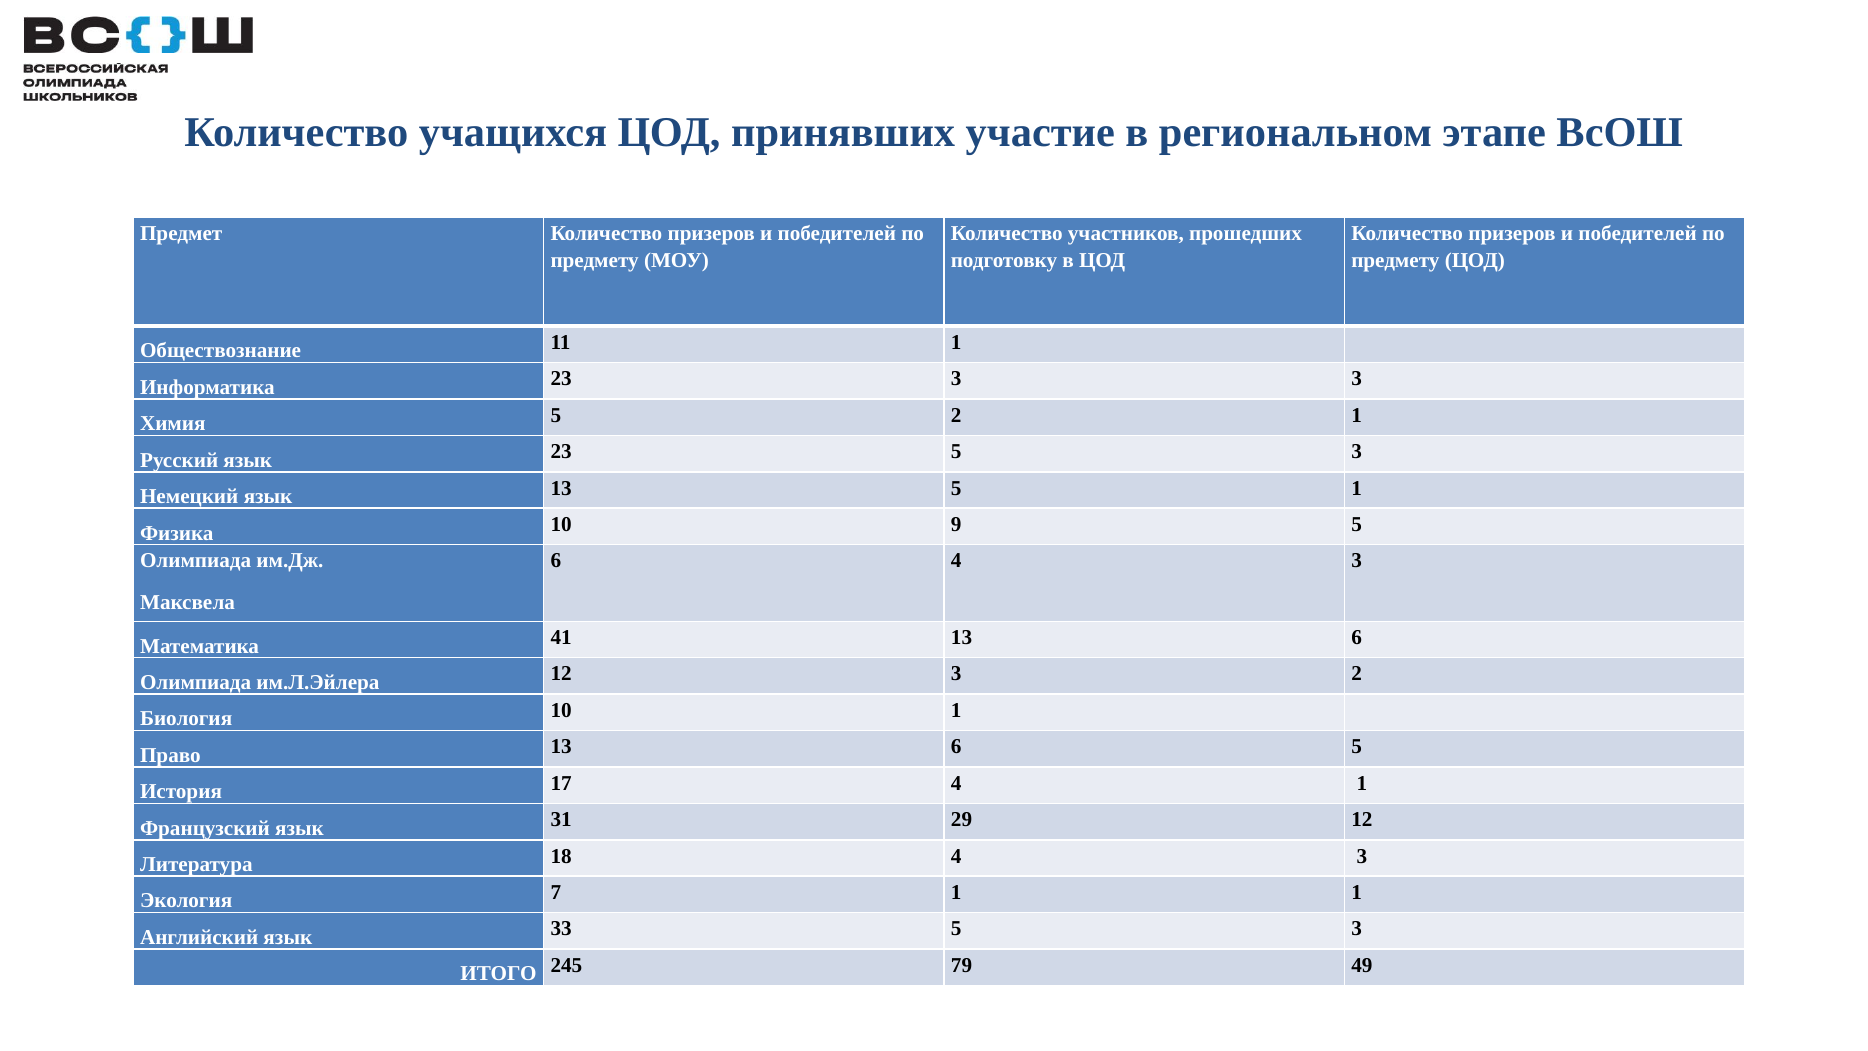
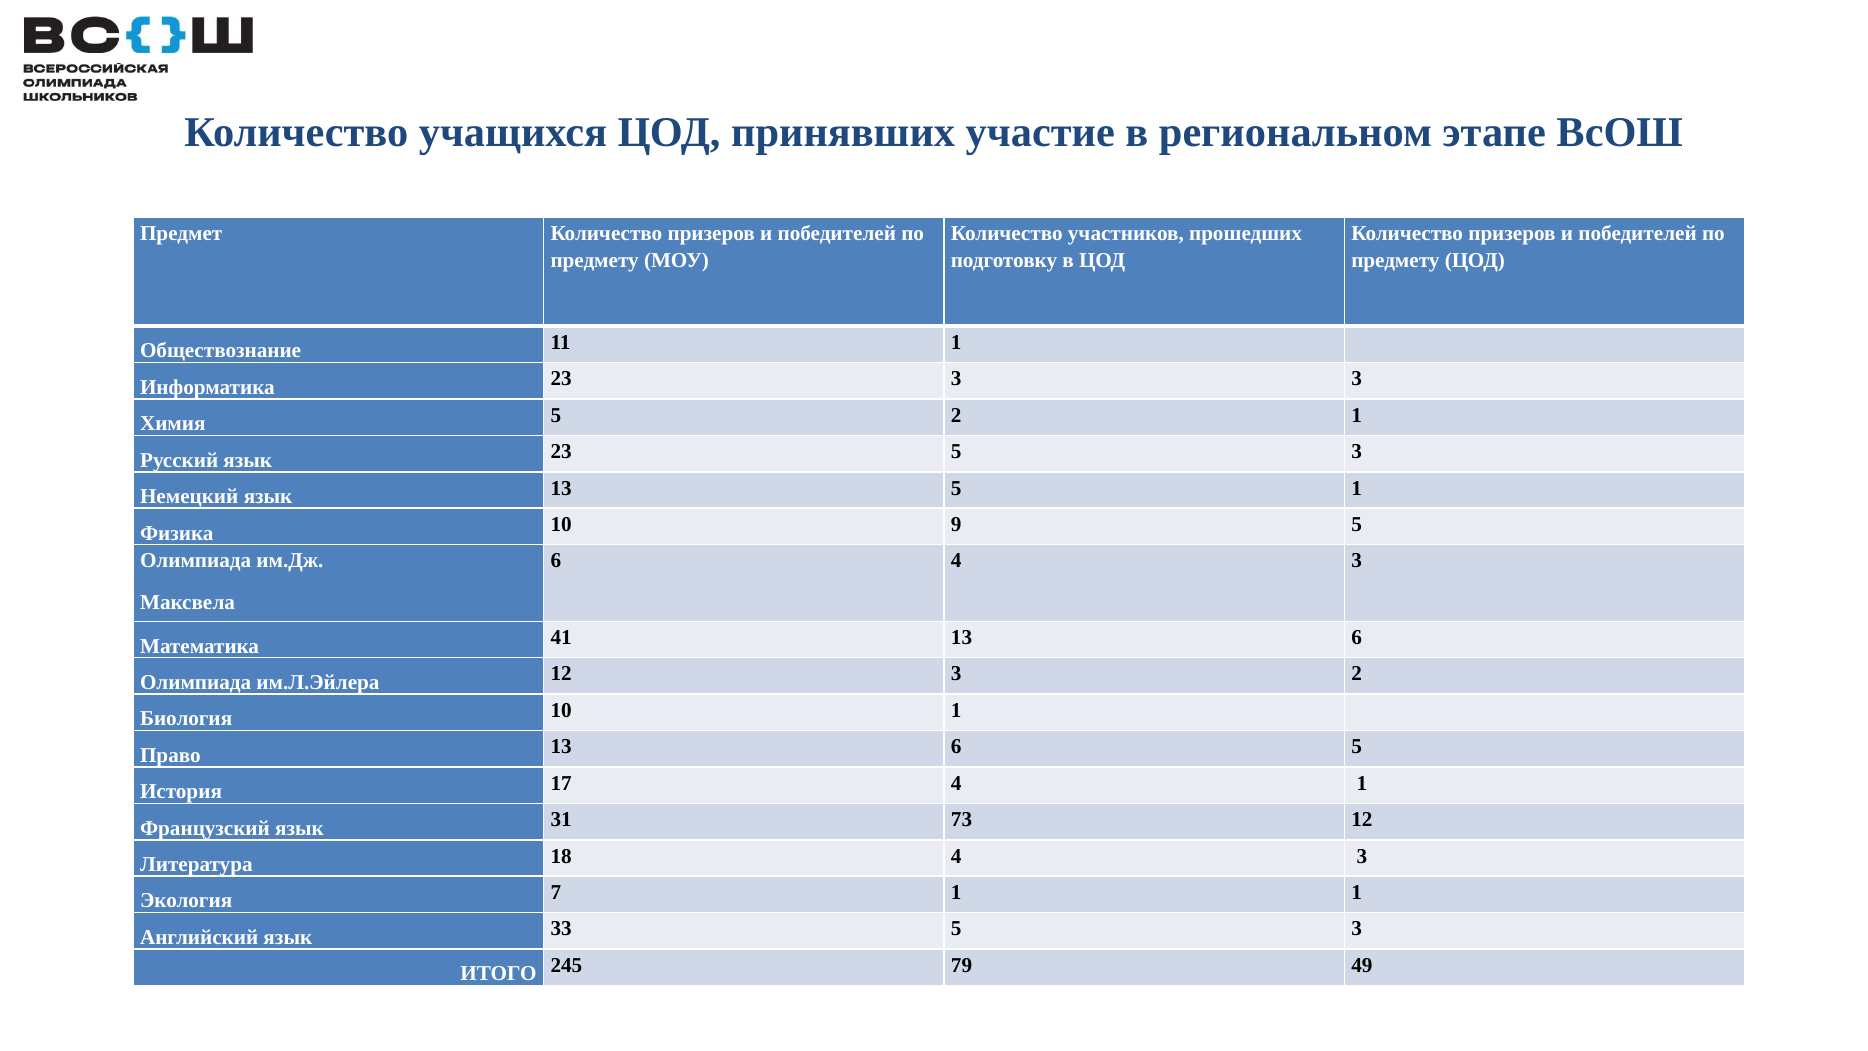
29: 29 -> 73 (962, 820)
